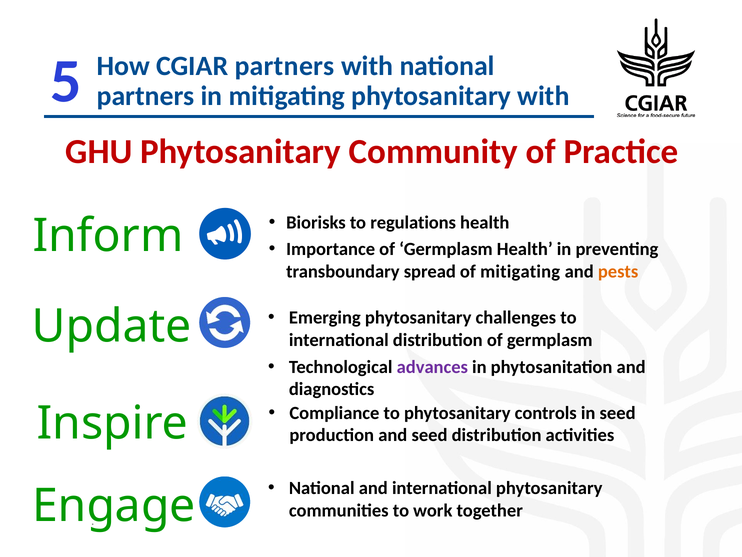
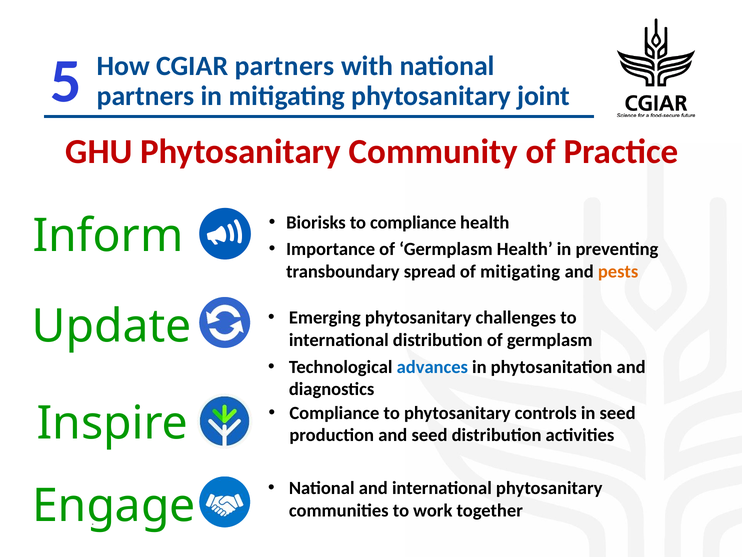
phytosanitary with: with -> joint (544, 96)
to regulations: regulations -> compliance (413, 222)
advances colour: purple -> blue (432, 367)
